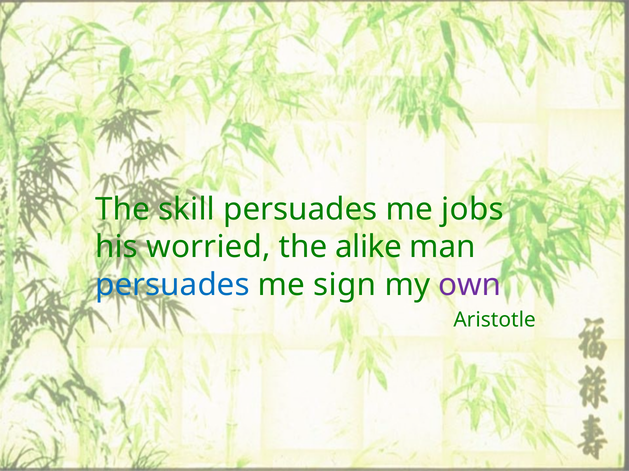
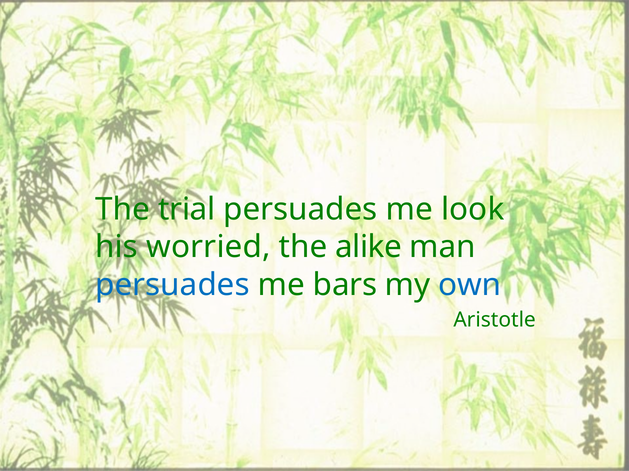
skill: skill -> trial (187, 210)
jobs: jobs -> look (473, 210)
sign: sign -> bars (345, 285)
own colour: purple -> blue (470, 285)
